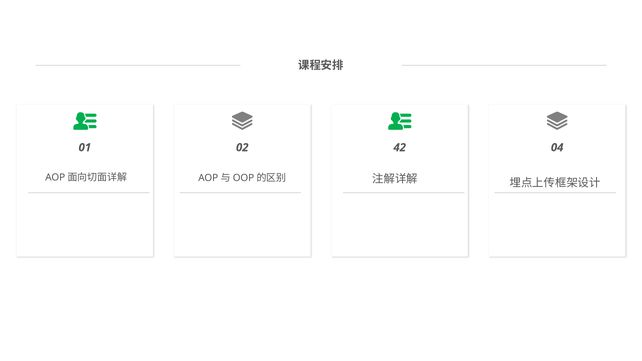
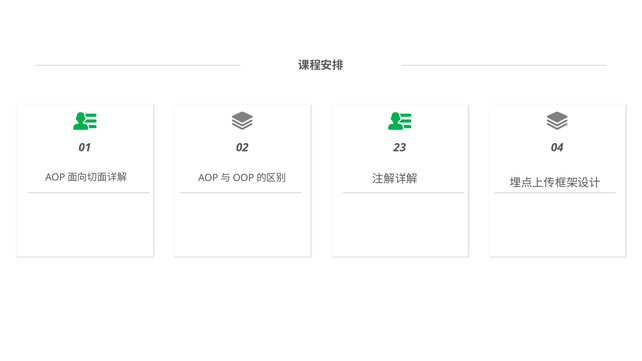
42: 42 -> 23 (400, 148)
